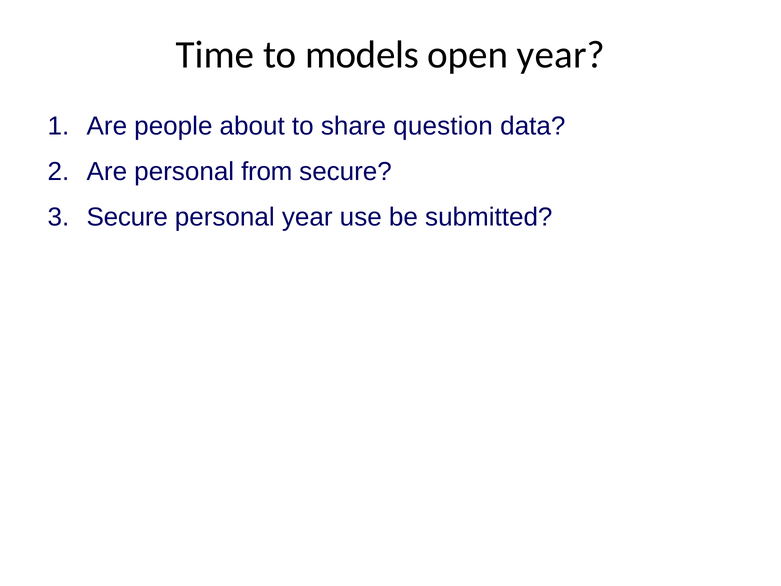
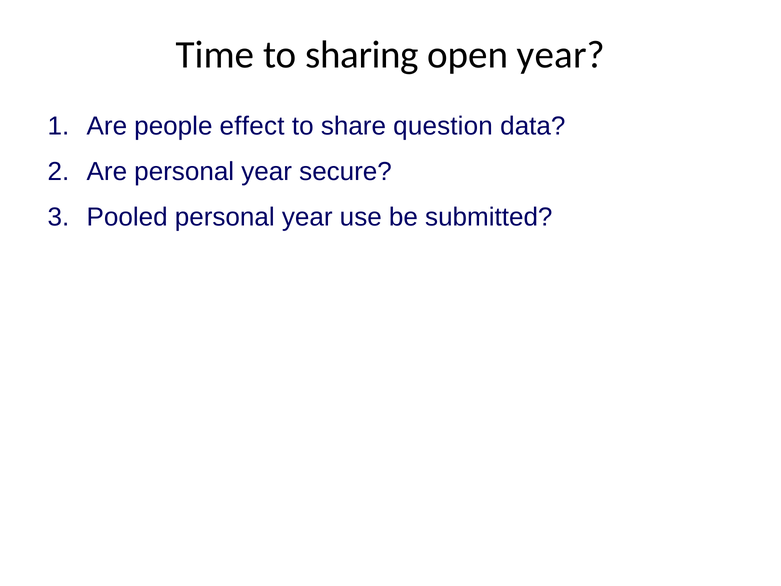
models: models -> sharing (362, 55)
about: about -> effect (252, 126)
Are personal from: from -> year (267, 171)
Secure: Secure -> Pooled (127, 217)
